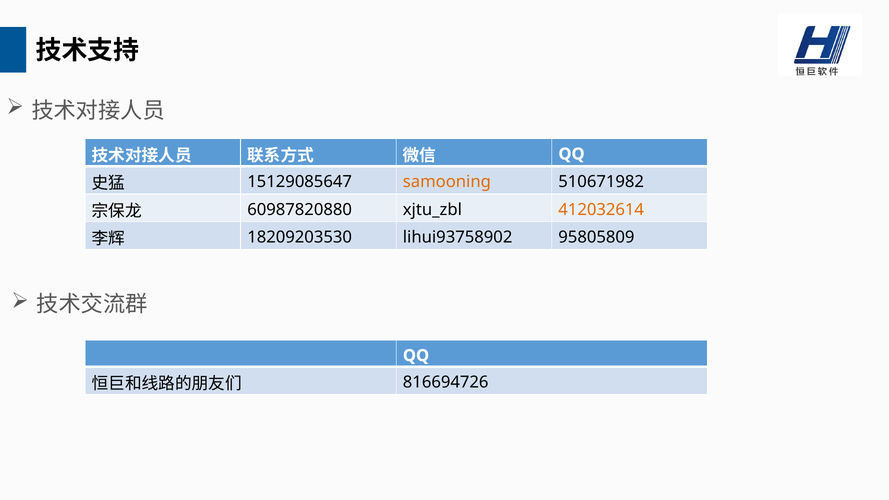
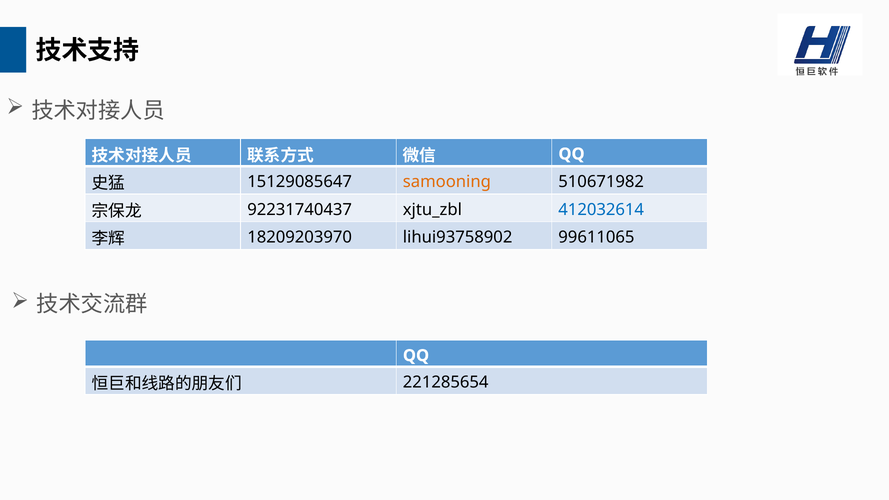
60987820880: 60987820880 -> 92231740437 (300, 210)
412032614 colour: orange -> blue (601, 210)
18209203530: 18209203530 -> 18209203970 (300, 237)
95805809: 95805809 -> 99611065 (596, 237)
816694726: 816694726 -> 221285654 (446, 382)
